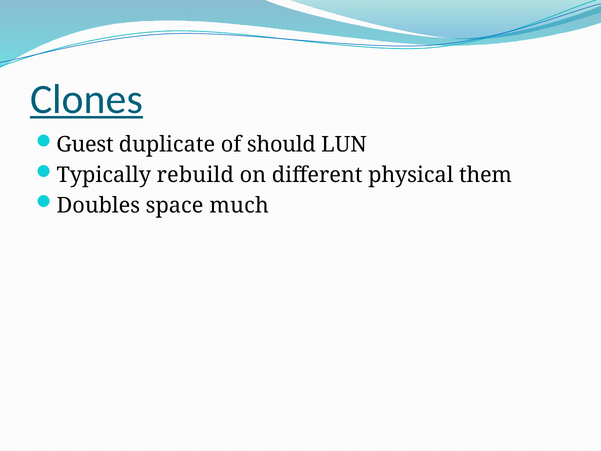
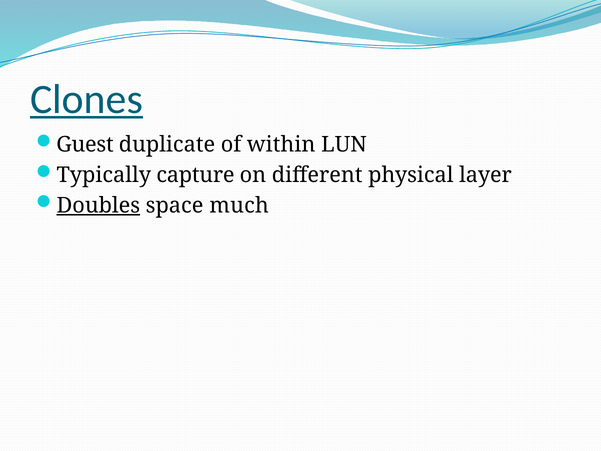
should: should -> within (281, 145)
rebuild: rebuild -> capture (195, 175)
them: them -> layer (485, 175)
Doubles underline: none -> present (98, 205)
